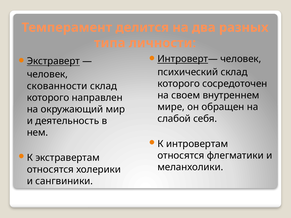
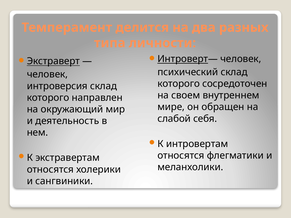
скованности: скованности -> интроверсия (57, 86)
